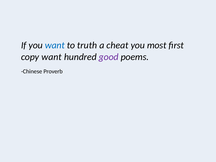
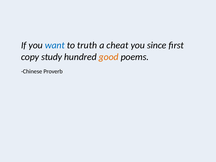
most: most -> since (157, 45)
copy want: want -> study (52, 57)
good colour: purple -> orange (109, 57)
